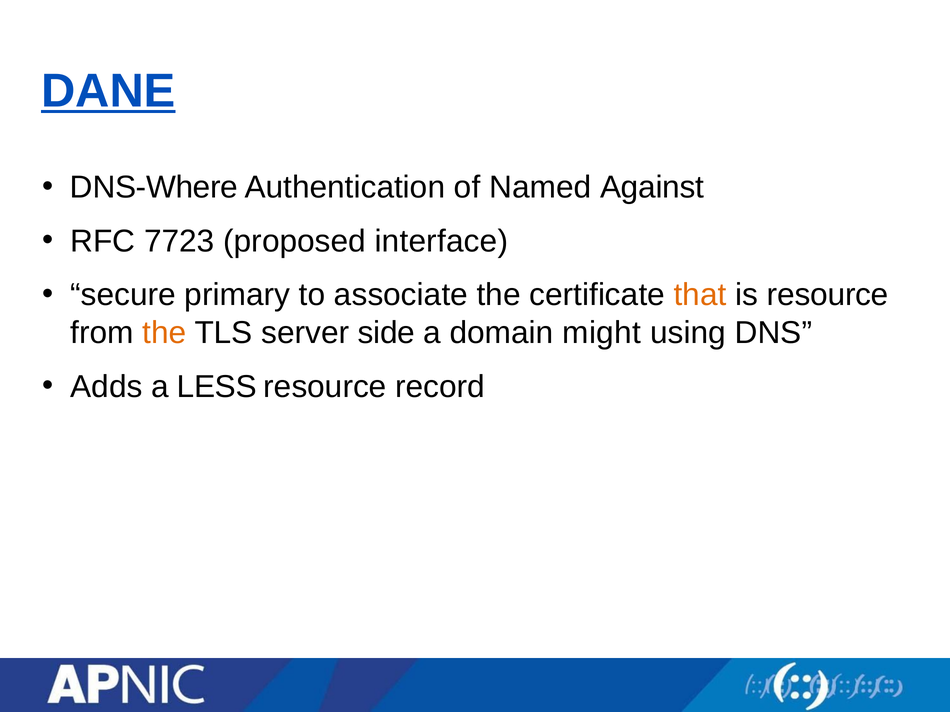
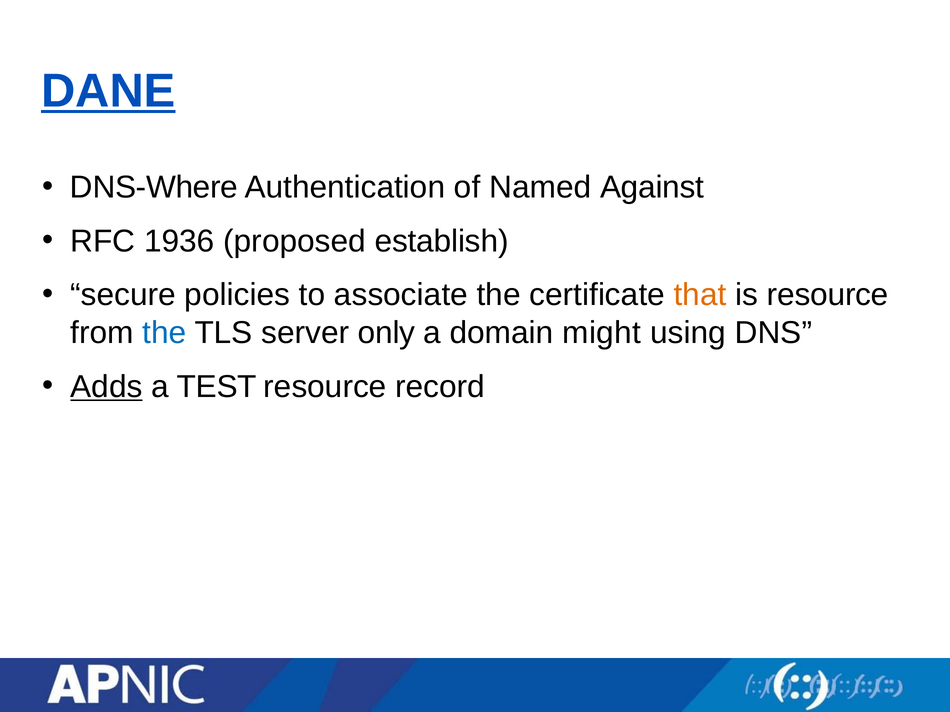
7723: 7723 -> 1936 (179, 241)
interface: interface -> establish (442, 241)
primary: primary -> policies (237, 295)
the colour: orange -> blue (164, 333)
side: side -> only (386, 333)
Adds underline: none -> present (106, 387)
LESS: LESS -> TEST (217, 387)
